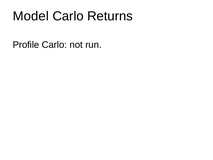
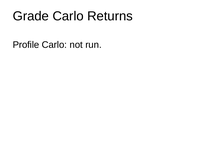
Model: Model -> Grade (31, 16)
